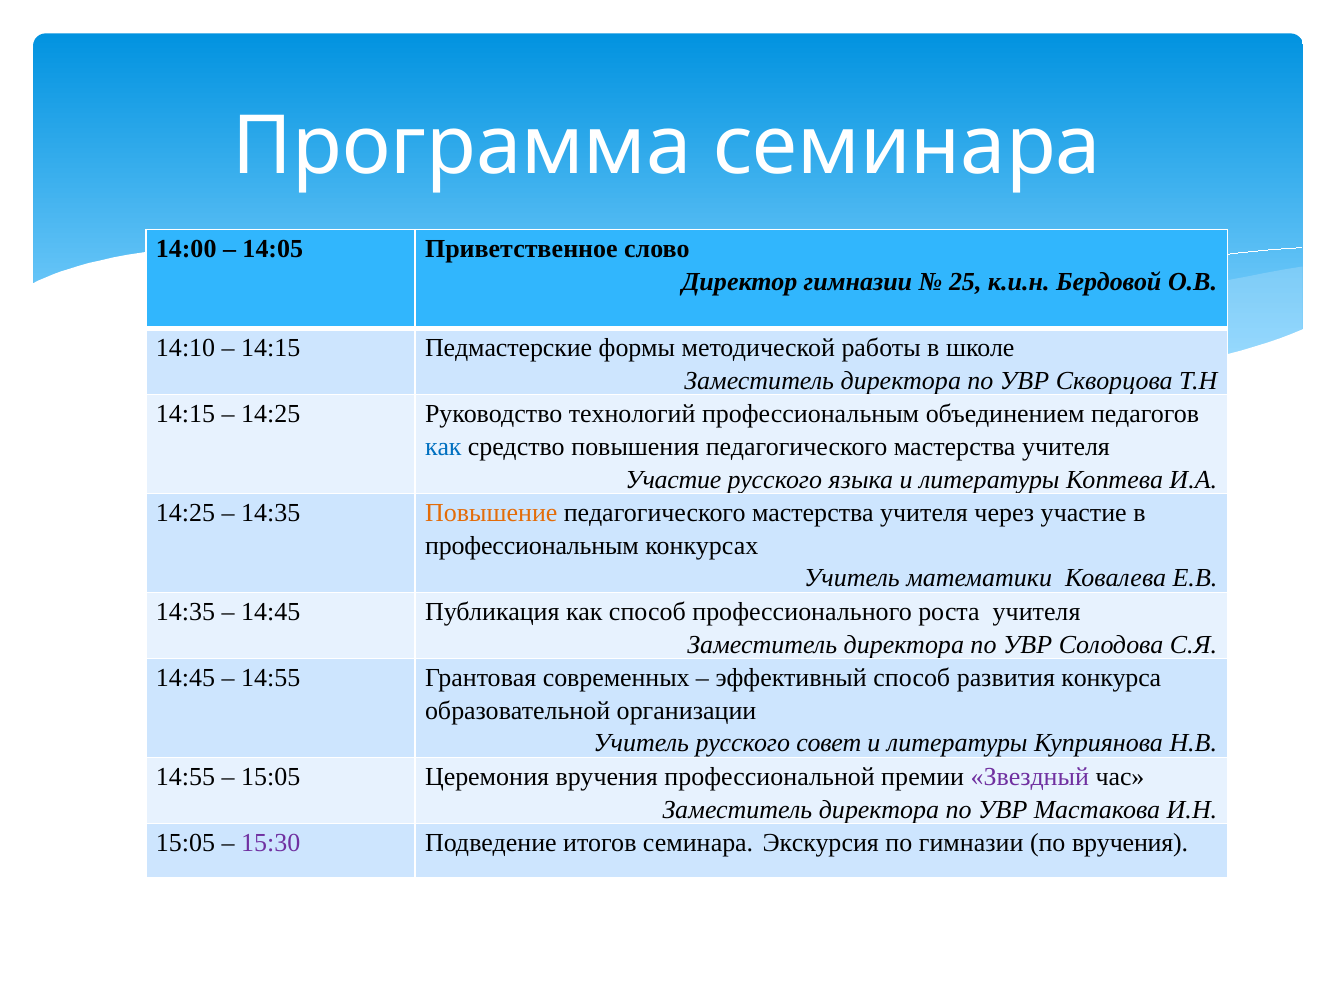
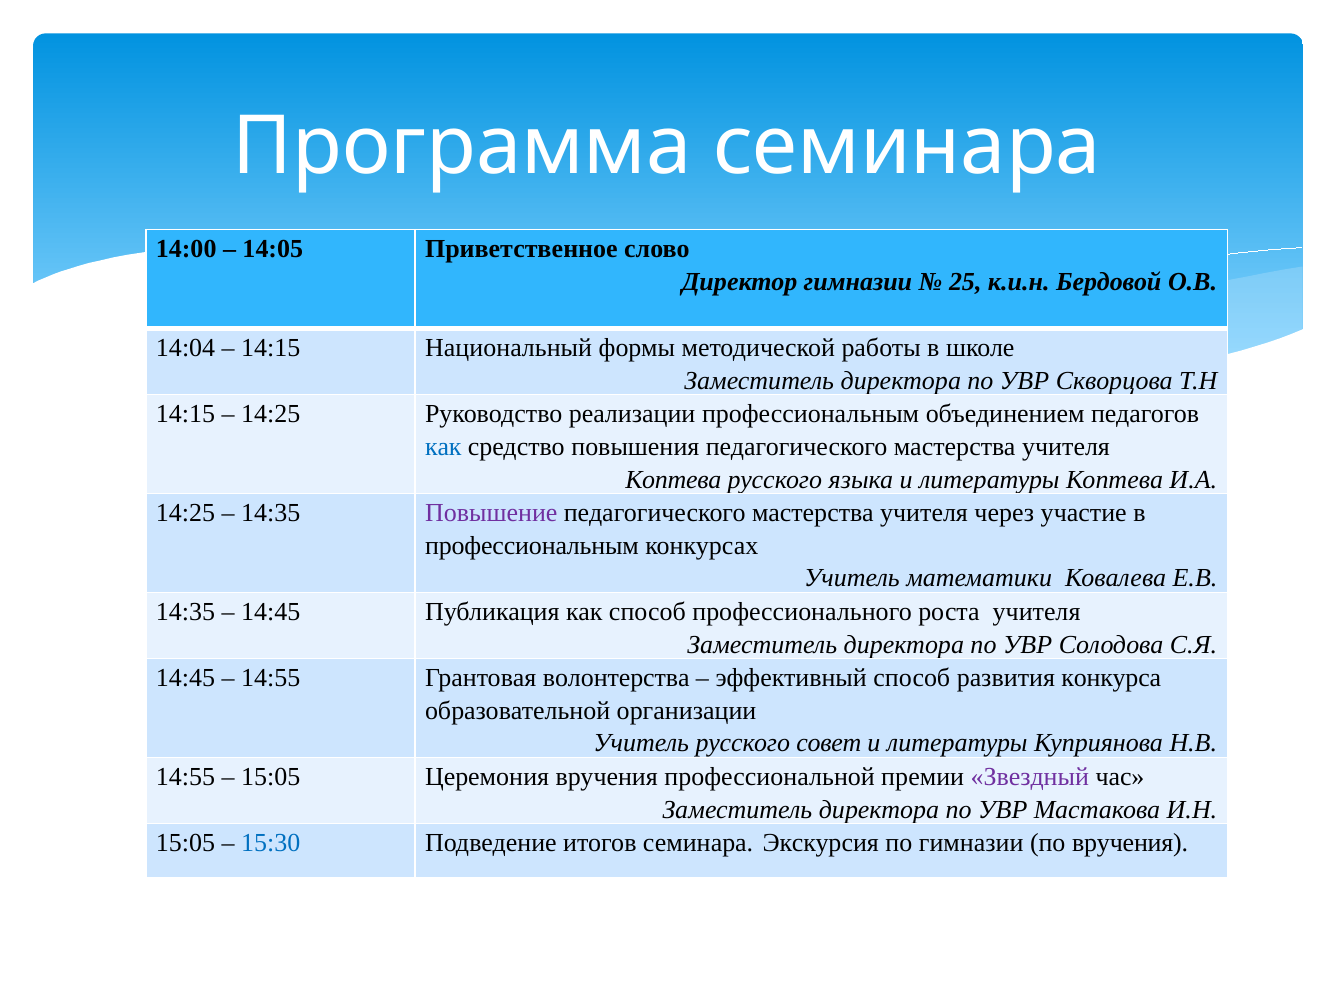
14:10: 14:10 -> 14:04 (186, 347)
Педмастерские: Педмастерские -> Национальный (509, 347)
технологий: технологий -> реализации (632, 413)
Участие: Участие -> Коптева (673, 479)
Повышение colour: orange -> purple (491, 512)
современных: современных -> волонтерства (616, 677)
15:30 colour: purple -> blue (271, 842)
